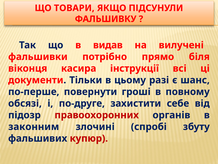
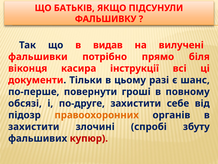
ТОВАРИ: ТОВАРИ -> БАТЬКІВ (74, 8)
правоохоронних colour: red -> orange (97, 115)
законним: законним -> захистити (34, 126)
